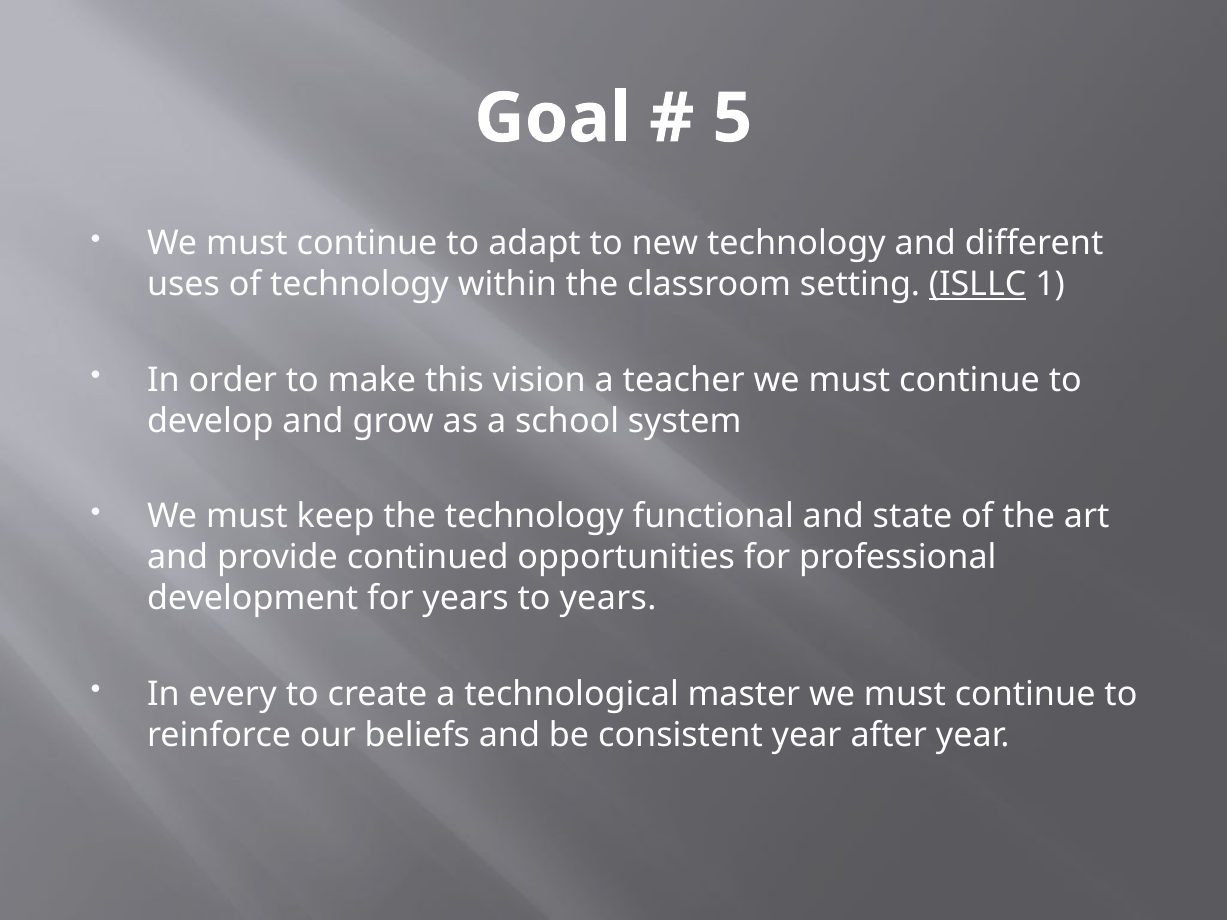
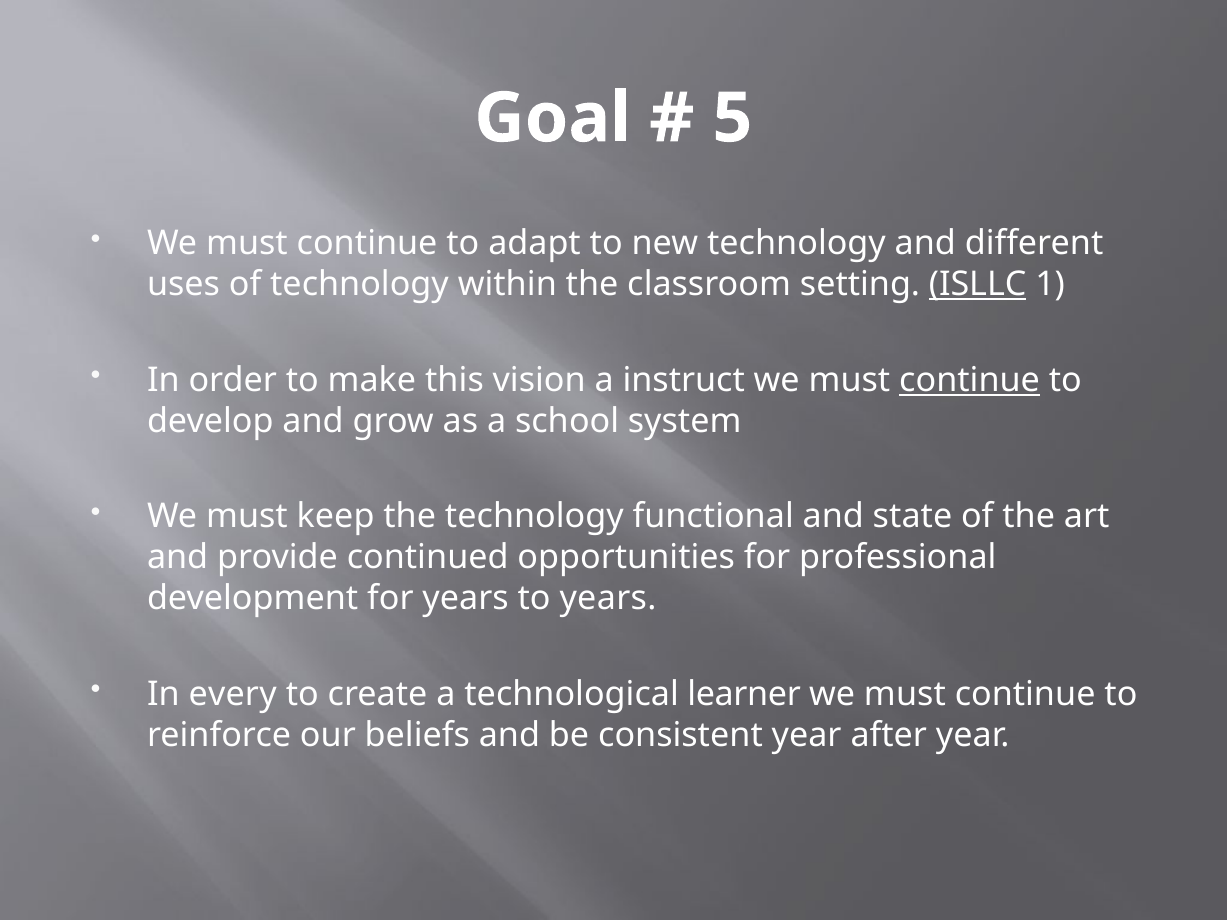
teacher: teacher -> instruct (684, 380)
continue underline: none -> present (970, 380)
master: master -> learner (744, 694)
